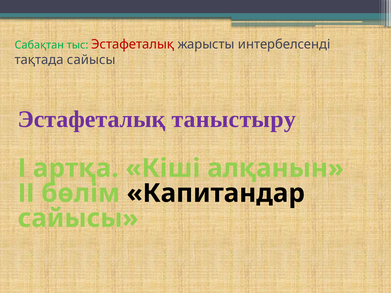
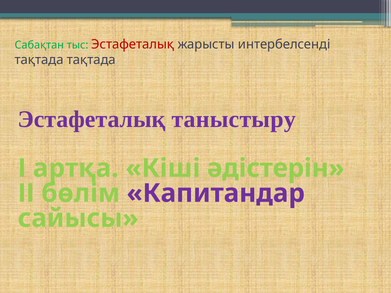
тақтада сайысы: сайысы -> тақтада (91, 60)
алқанын: алқанын -> әдістерін (276, 168)
Капитандар colour: black -> purple (216, 193)
